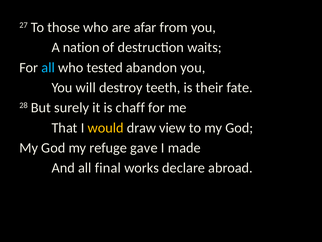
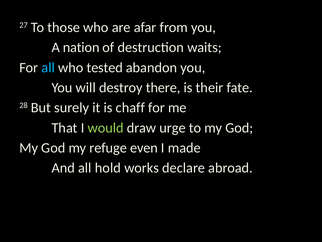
teeth: teeth -> there (163, 87)
would colour: yellow -> light green (106, 128)
view: view -> urge (172, 128)
gave: gave -> even (144, 148)
final: final -> hold (108, 168)
